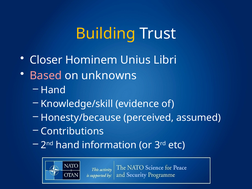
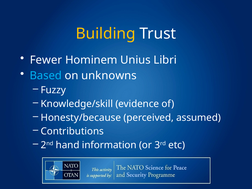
Closer: Closer -> Fewer (46, 60)
Based colour: pink -> light blue (46, 76)
Hand: Hand -> Fuzzy (53, 90)
